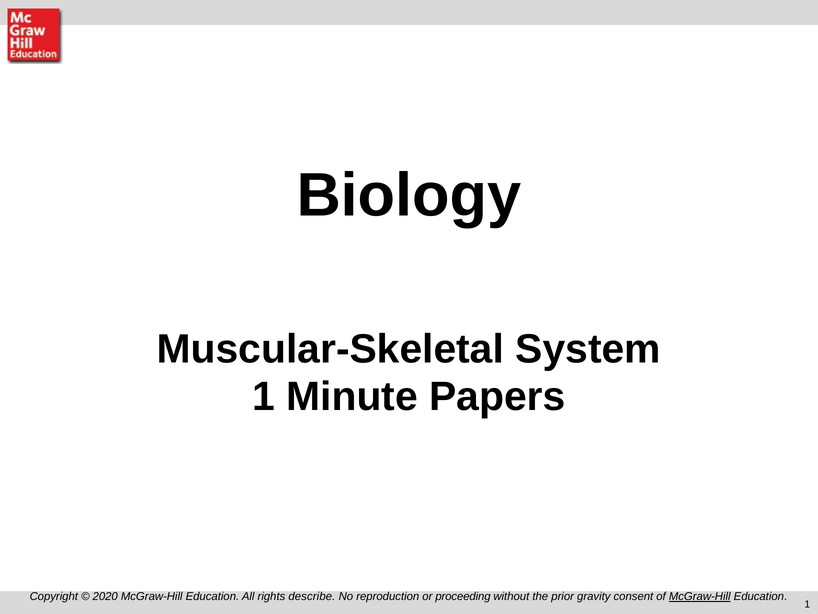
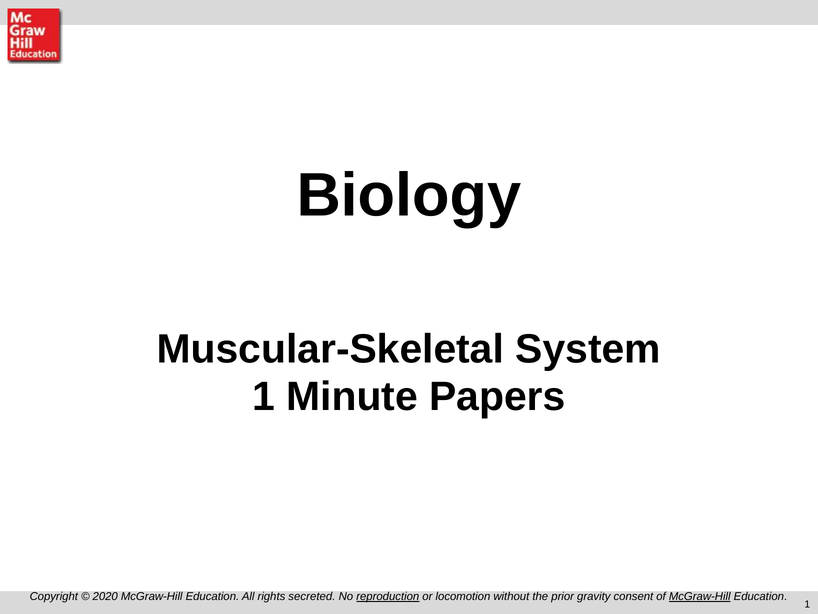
describe: describe -> secreted (312, 596)
reproduction underline: none -> present (388, 596)
proceeding: proceeding -> locomotion (463, 596)
